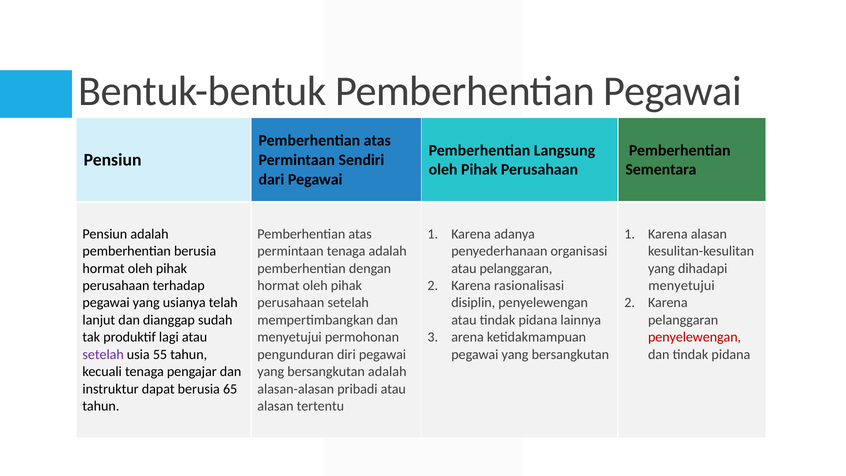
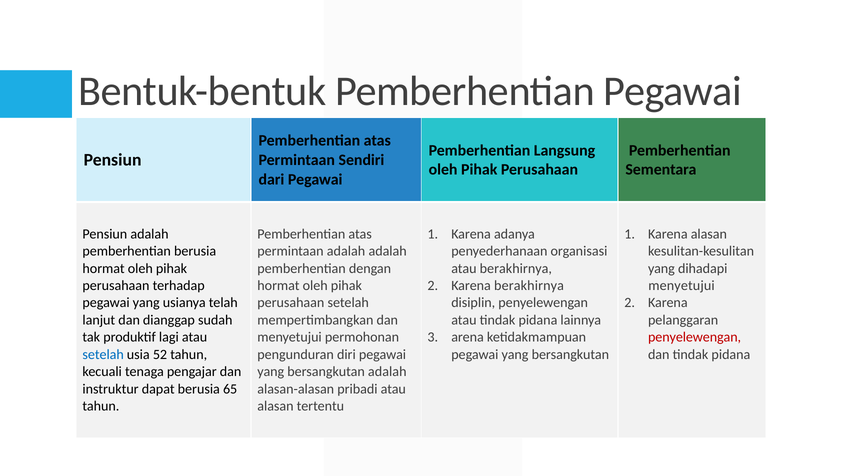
permintaan tenaga: tenaga -> adalah (346, 251)
atau pelanggaran: pelanggaran -> berakhirnya (516, 268)
Karena rasionalisasi: rasionalisasi -> berakhirnya (529, 286)
setelah colour: purple -> blue (103, 354)
55: 55 -> 52 (160, 354)
